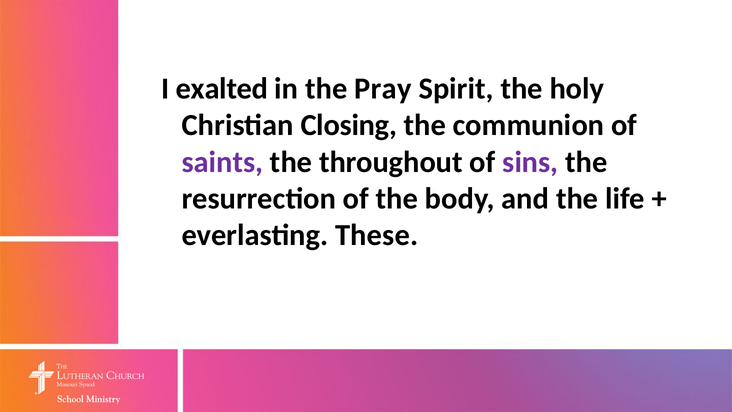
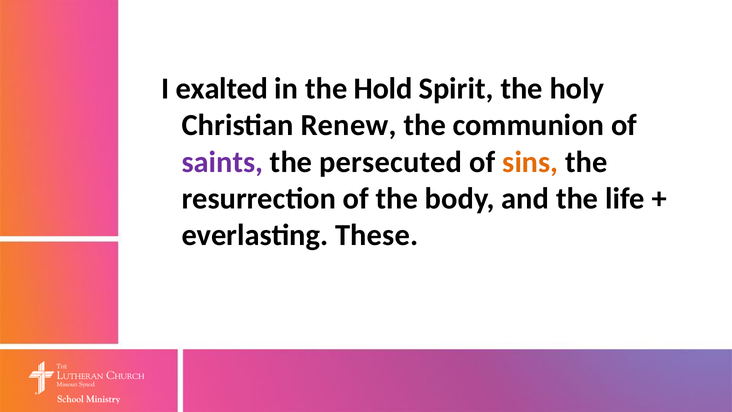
Pray: Pray -> Hold (383, 89)
Closing: Closing -> Renew (348, 125)
throughout: throughout -> persecuted (391, 162)
sins colour: purple -> orange (530, 162)
